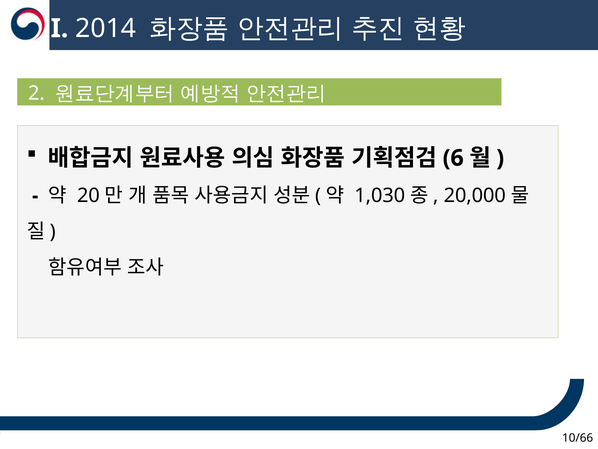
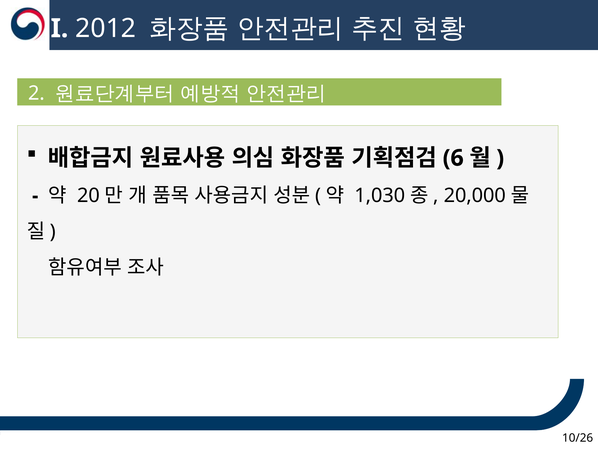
2014: 2014 -> 2012 (106, 28)
10/66: 10/66 -> 10/26 (578, 437)
